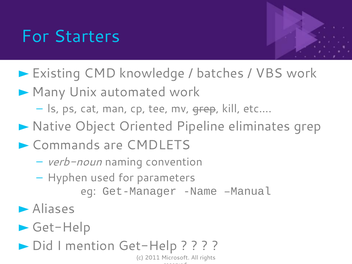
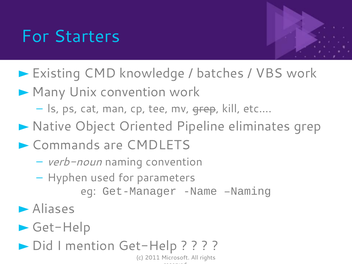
Unix automated: automated -> convention (133, 92)
Name Manual: Manual -> Naming (247, 191)
